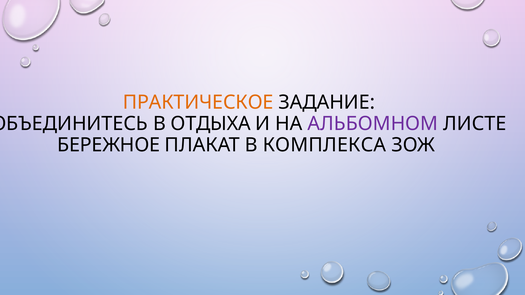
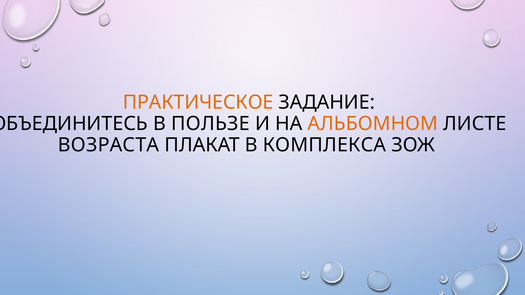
ОТДЫХА: ОТДЫХА -> ПОЛЬЗЕ (210, 124)
АЛЬБОМНОМ colour: purple -> orange (373, 124)
БЕРЕЖНОЕ: БЕРЕЖНОЕ -> ВОЗРАСТА (108, 145)
